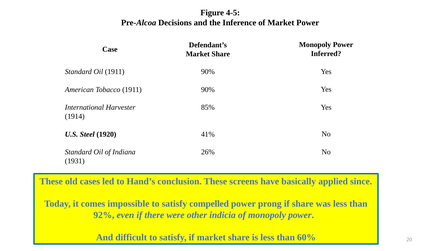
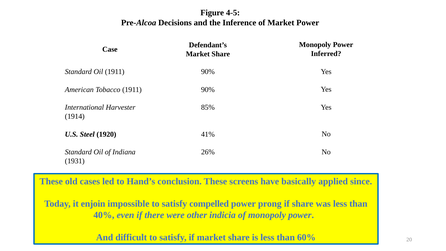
comes: comes -> enjoin (93, 204)
92%: 92% -> 40% (104, 215)
